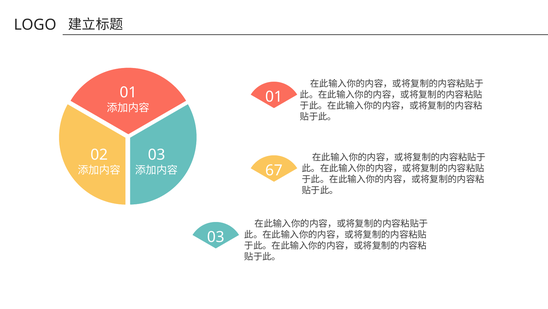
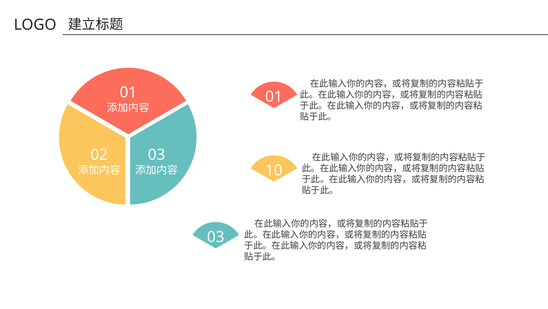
67: 67 -> 10 (274, 170)
